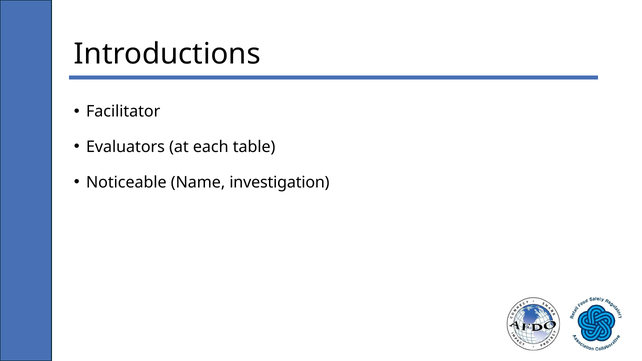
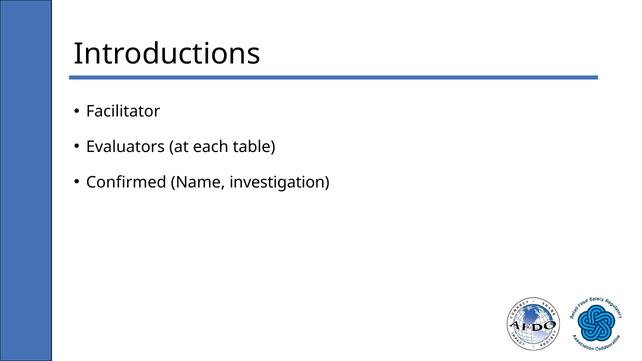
Noticeable: Noticeable -> Confirmed (126, 182)
